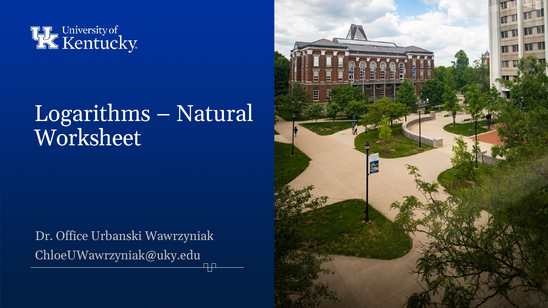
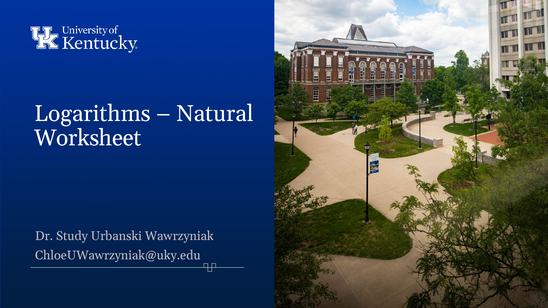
Office: Office -> Study (72, 236)
